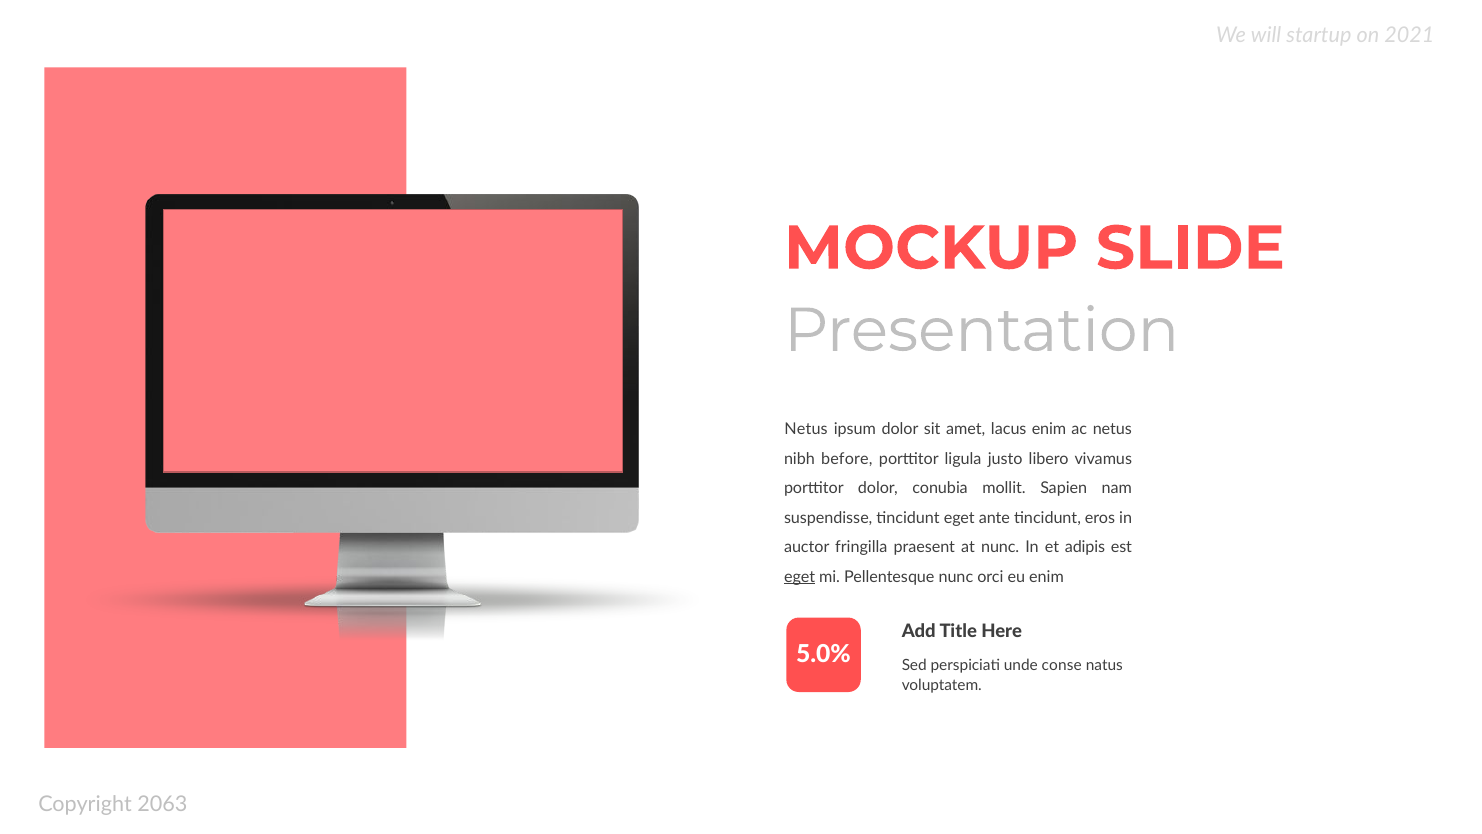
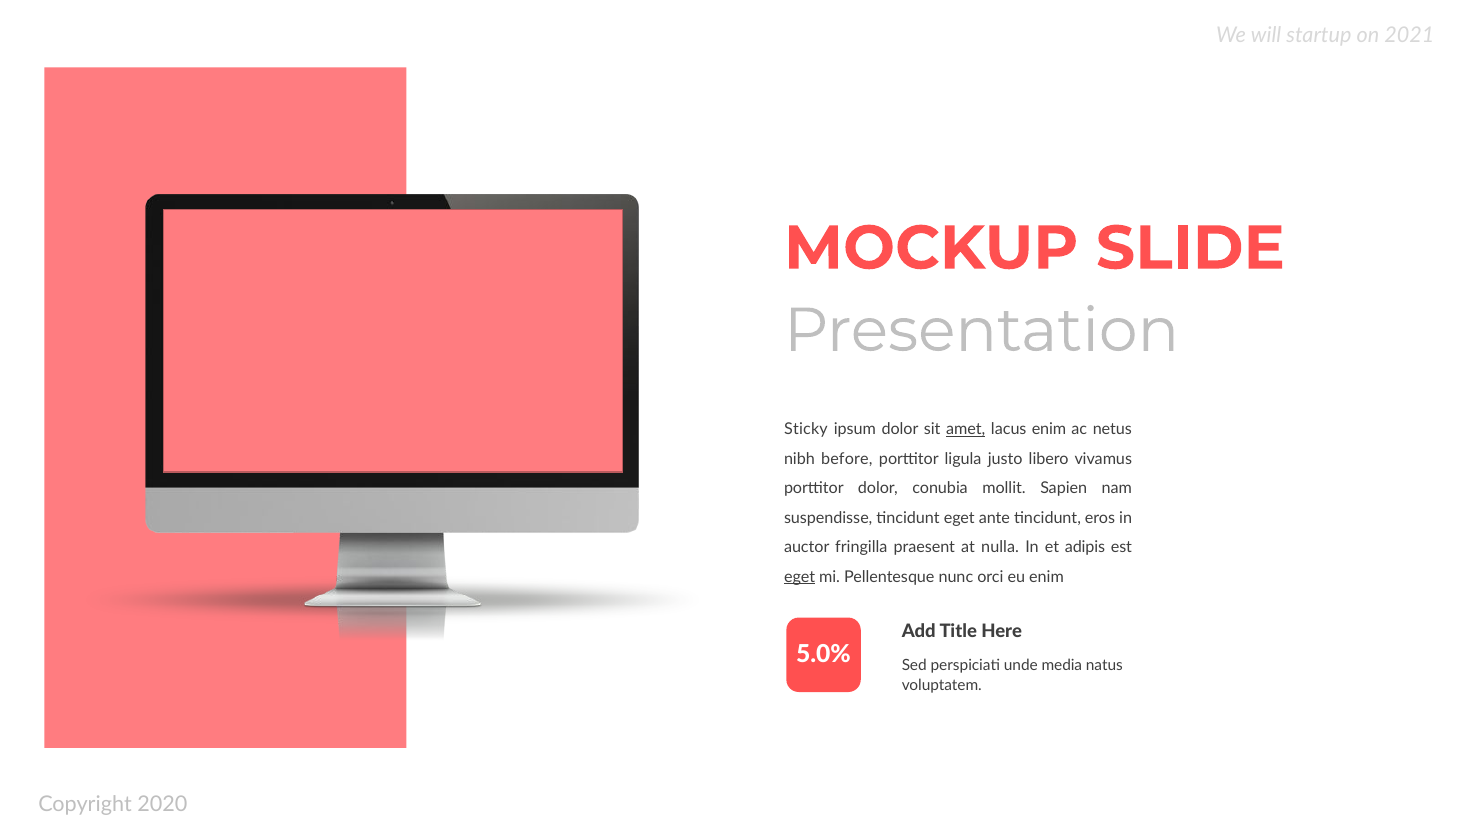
Netus: Netus -> Sticky (806, 429)
amet underline: none -> present (966, 429)
at nunc: nunc -> nulla (1000, 547)
conse: conse -> media (1062, 665)
2063: 2063 -> 2020 (162, 804)
